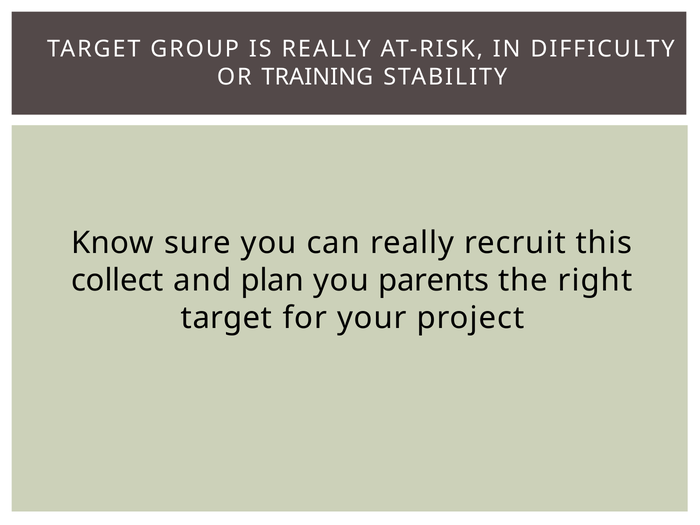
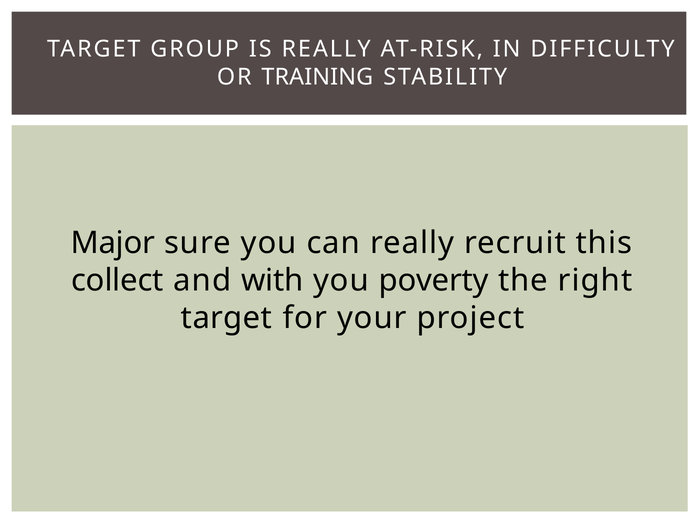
Know: Know -> Major (113, 243)
plan: plan -> with (272, 280)
parents: parents -> poverty (434, 280)
